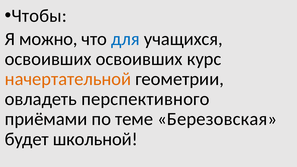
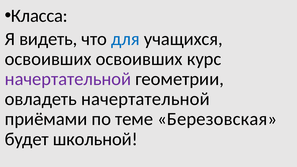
Чтобы: Чтобы -> Класса (39, 16)
можно: можно -> видеть (48, 39)
начертательной colour: orange -> purple (68, 79)
овладеть перспективного: перспективного -> начертательной (145, 99)
